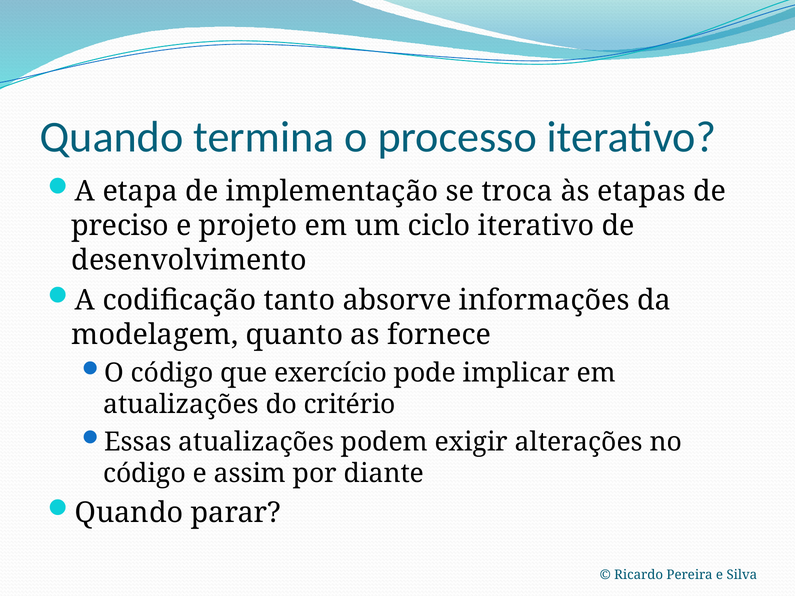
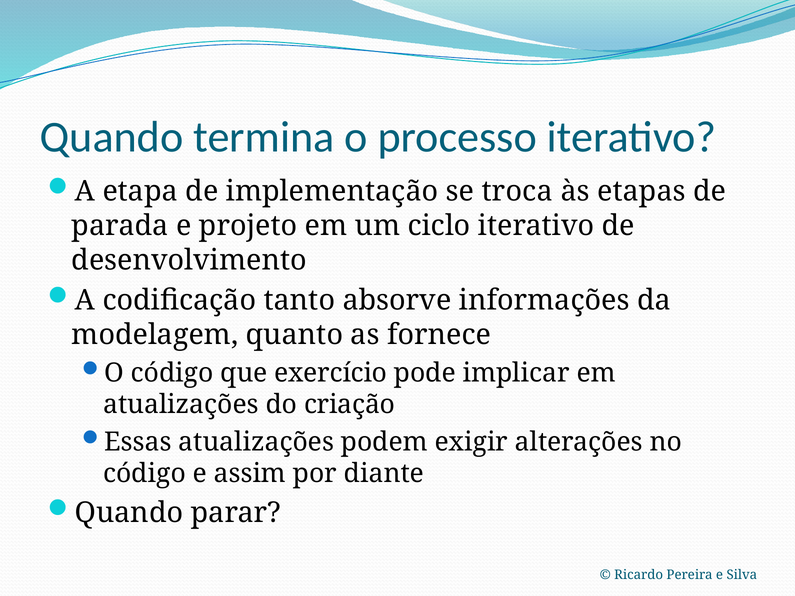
preciso: preciso -> parada (120, 226)
critério: critério -> criação (350, 405)
